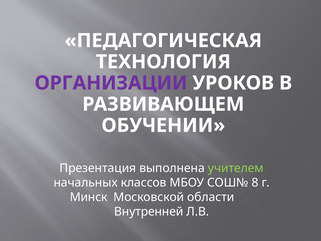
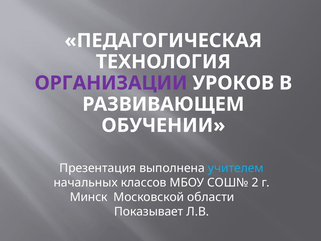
учителем colour: light green -> light blue (236, 168)
8: 8 -> 2 (255, 182)
Внутренней: Внутренней -> Показывает (149, 211)
